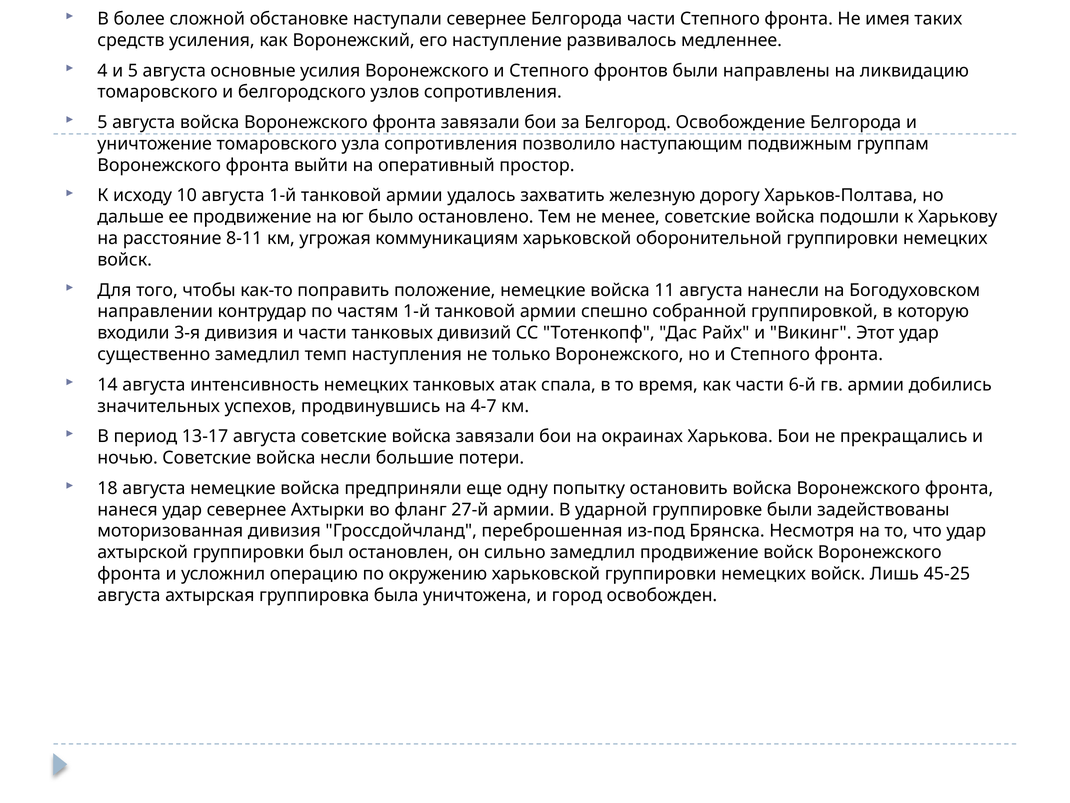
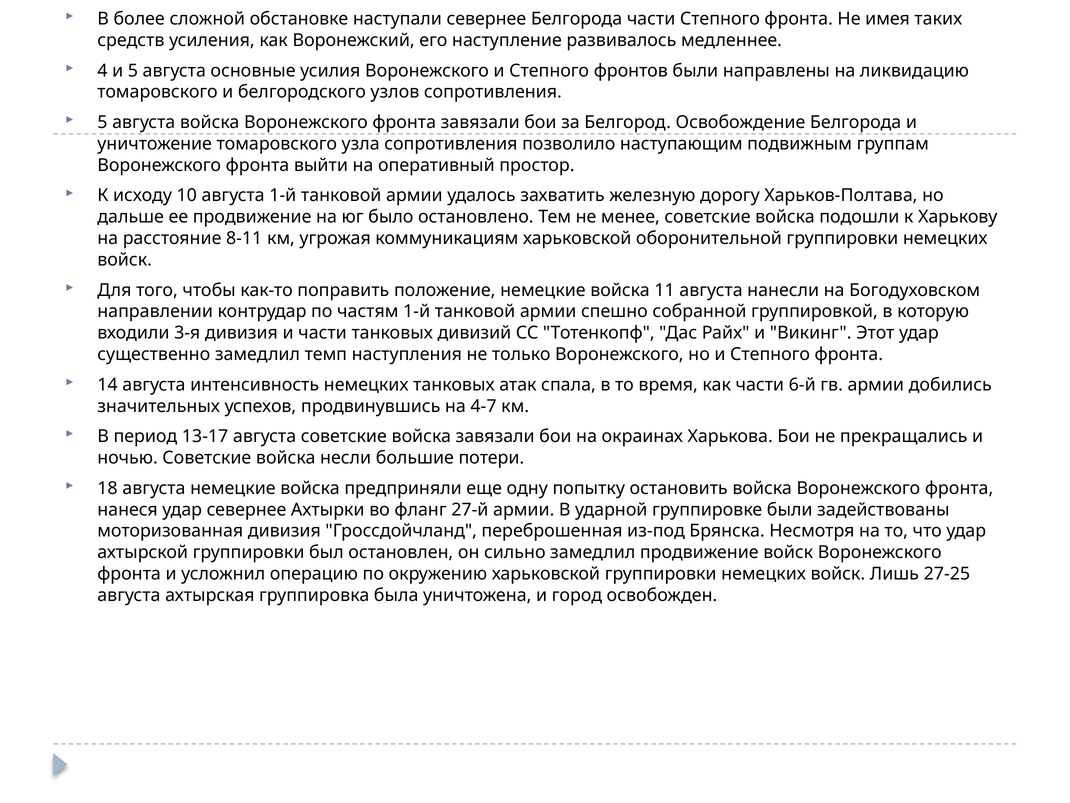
45-25: 45-25 -> 27-25 (947, 574)
